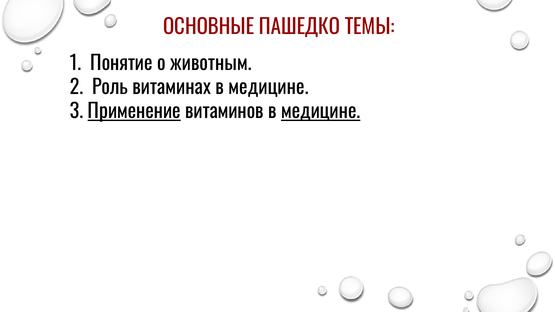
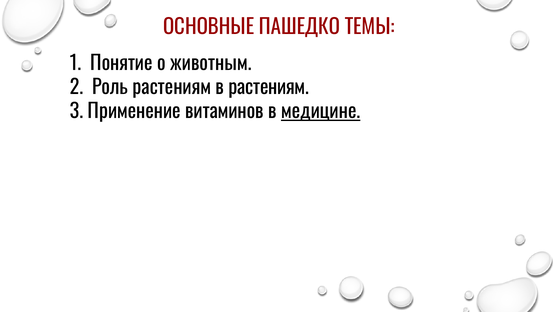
Роль витаминах: витаминах -> растениям (172, 88)
медицине: медицине -> растениям (269, 88)
Применение underline: present -> none (134, 112)
